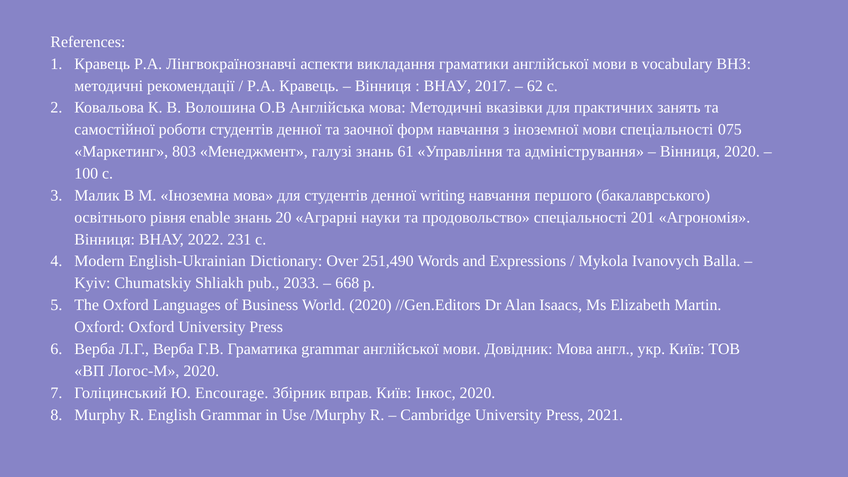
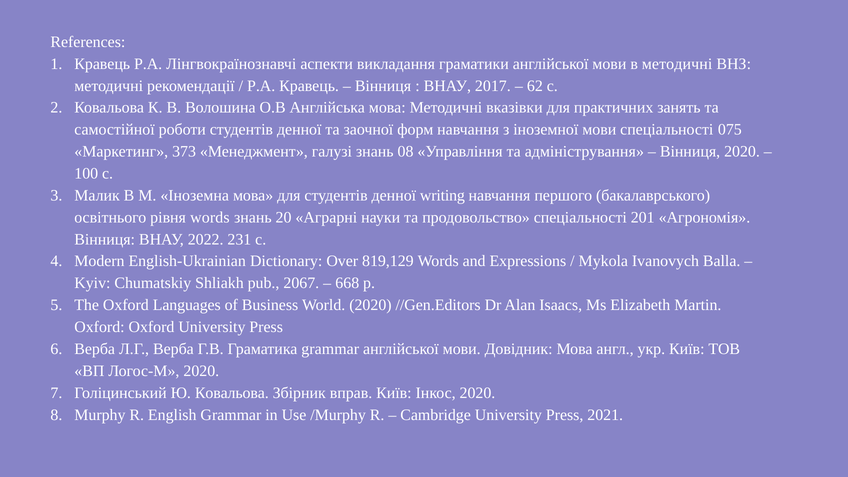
в vocabulary: vocabulary -> методичні (677, 64)
803: 803 -> 373 (184, 152)
61: 61 -> 08 (406, 152)
рівня enable: enable -> words (210, 217)
251,490: 251,490 -> 819,129 (388, 261)
2033: 2033 -> 2067 (301, 283)
Ю Encourage: Encourage -> Ковальова (232, 393)
